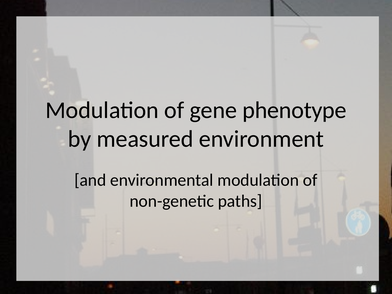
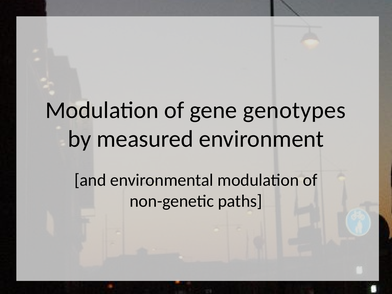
phenotype: phenotype -> genotypes (294, 110)
